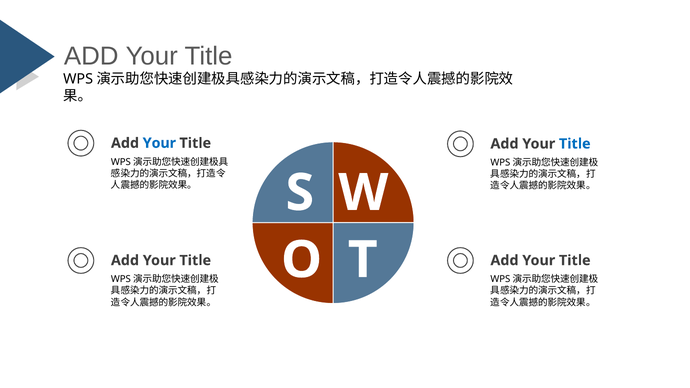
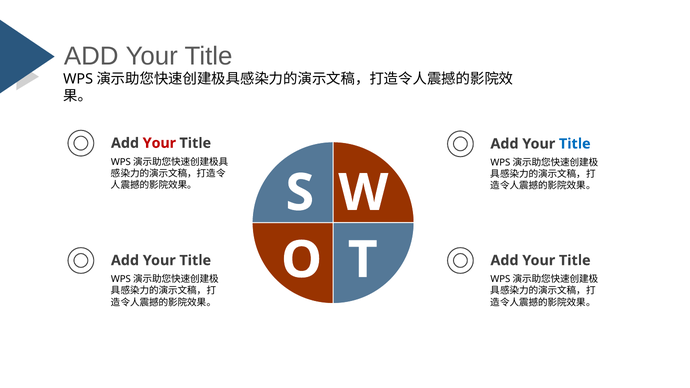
Your colour: blue -> red (159, 143)
